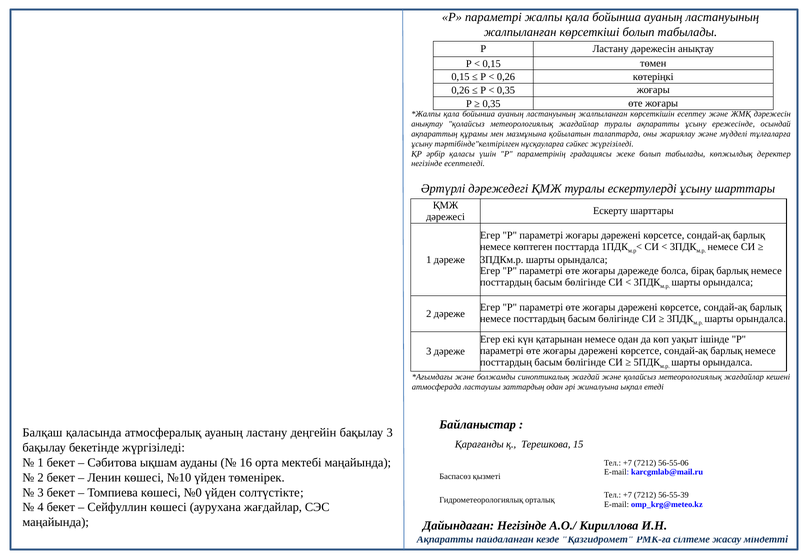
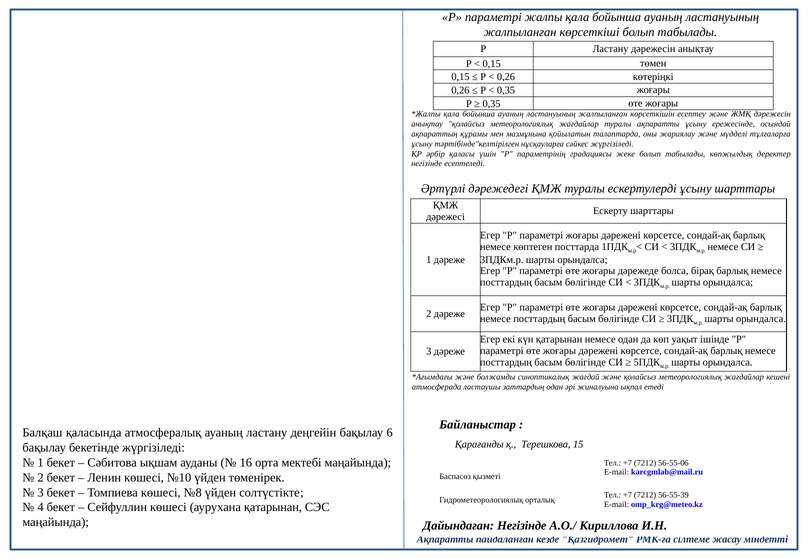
бақылау 3: 3 -> 6 (390, 433)
№0: №0 -> №8 (193, 493)
аурухана жағдайлар: жағдайлар -> қатарынан (273, 508)
